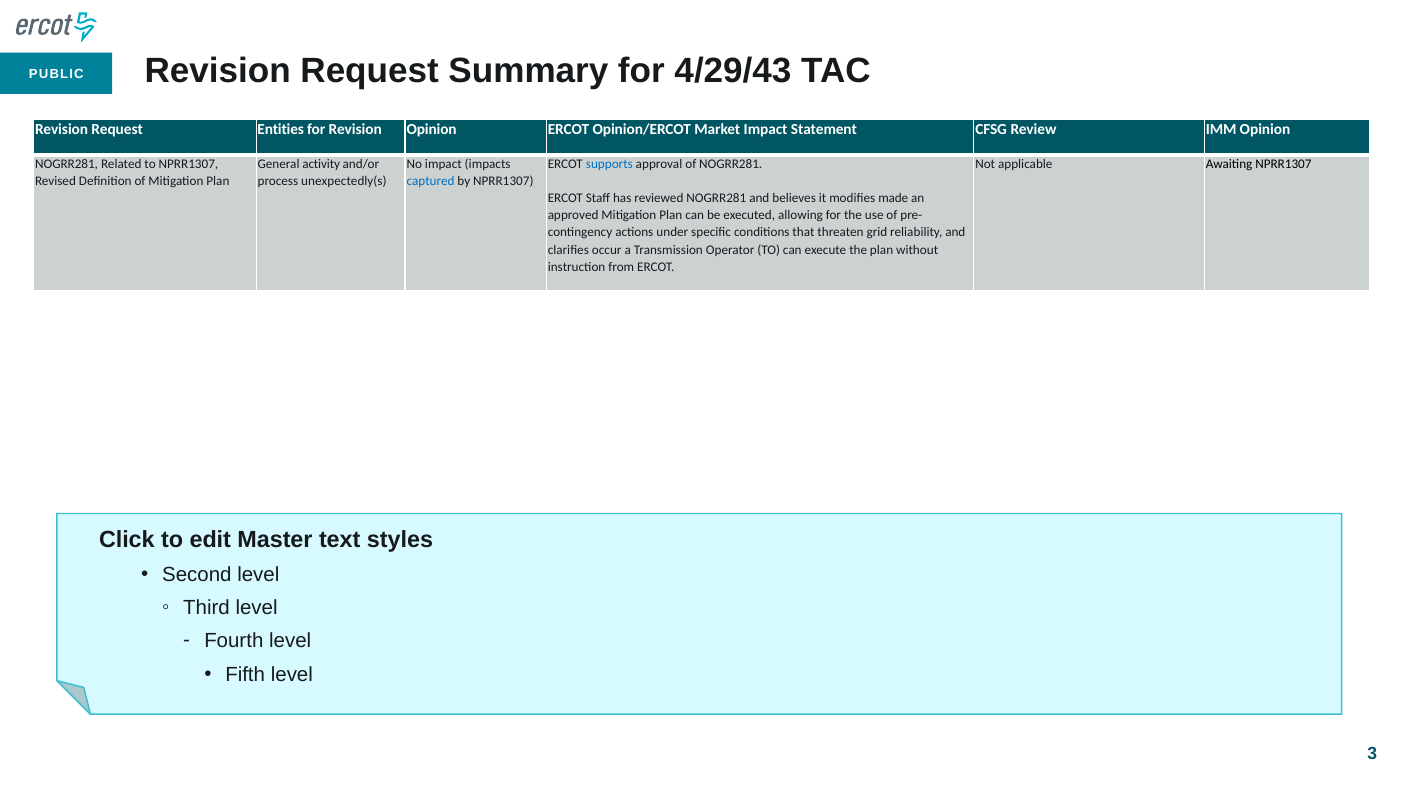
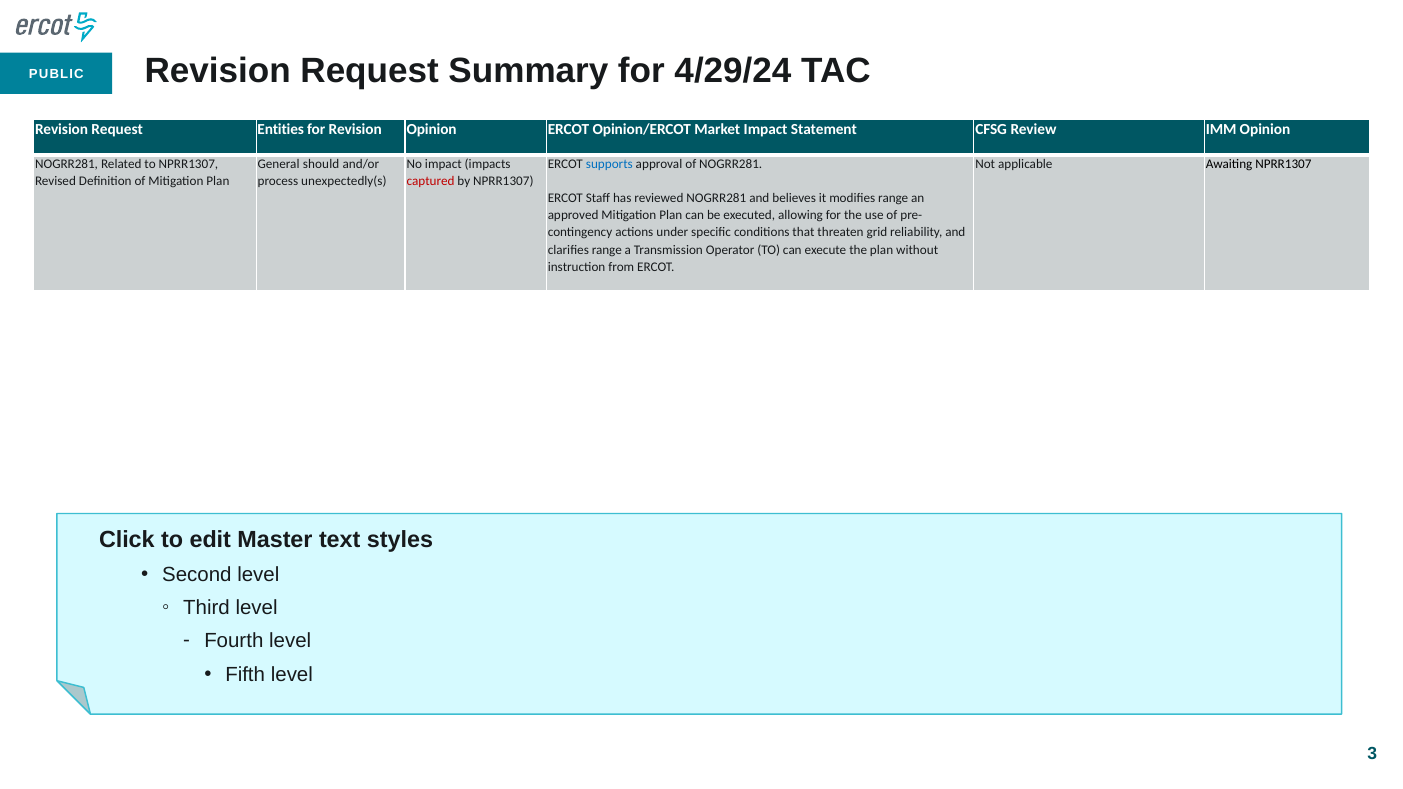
4/29/43: 4/29/43 -> 4/29/24 (733, 71)
activity: activity -> should (321, 164)
captured colour: blue -> red (431, 181)
modifies made: made -> range (893, 198)
clarifies occur: occur -> range (607, 250)
